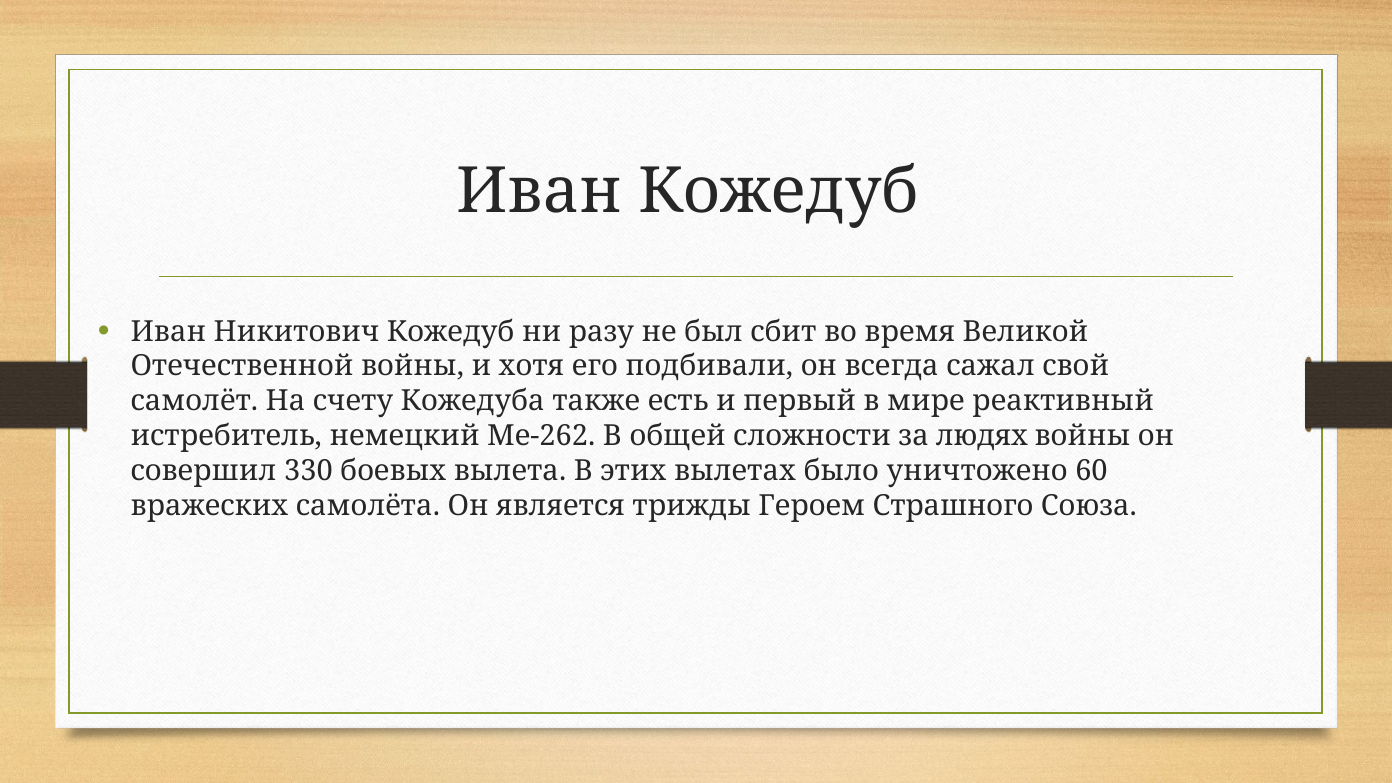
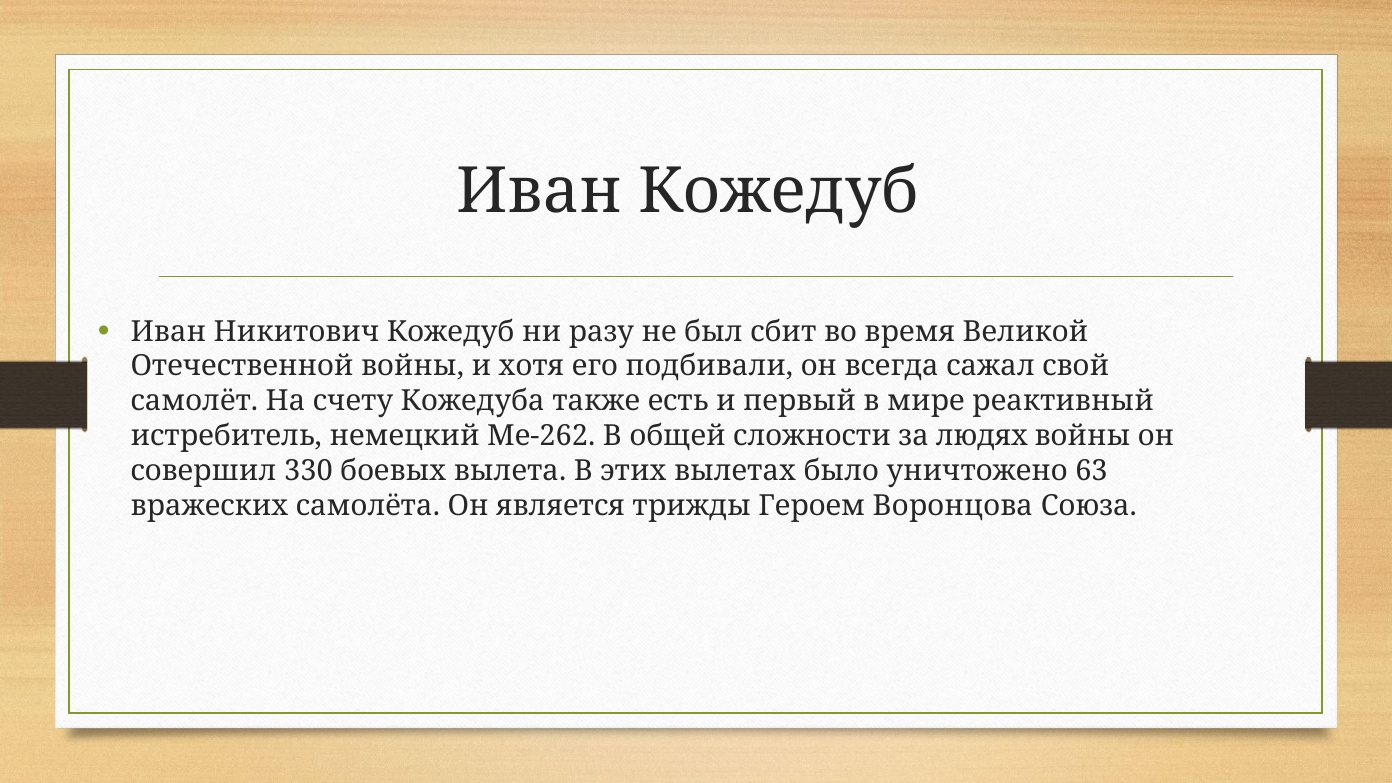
60: 60 -> 63 (1091, 471)
Страшного: Страшного -> Воронцова (953, 506)
